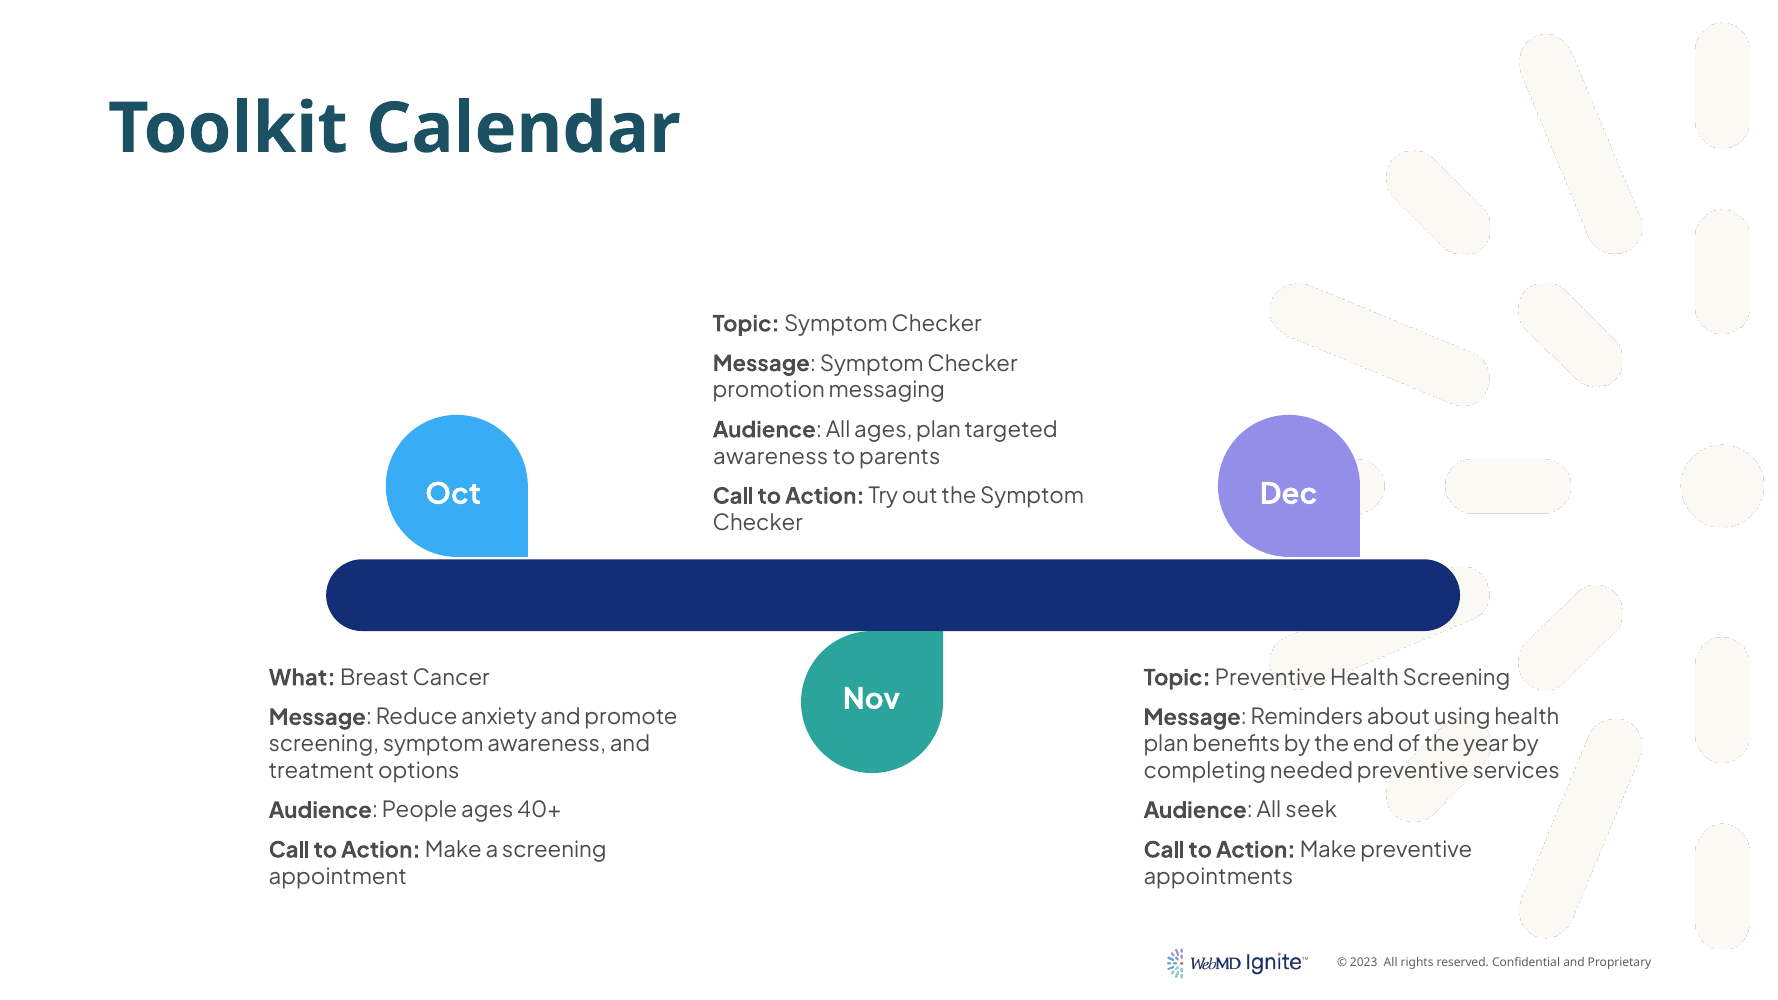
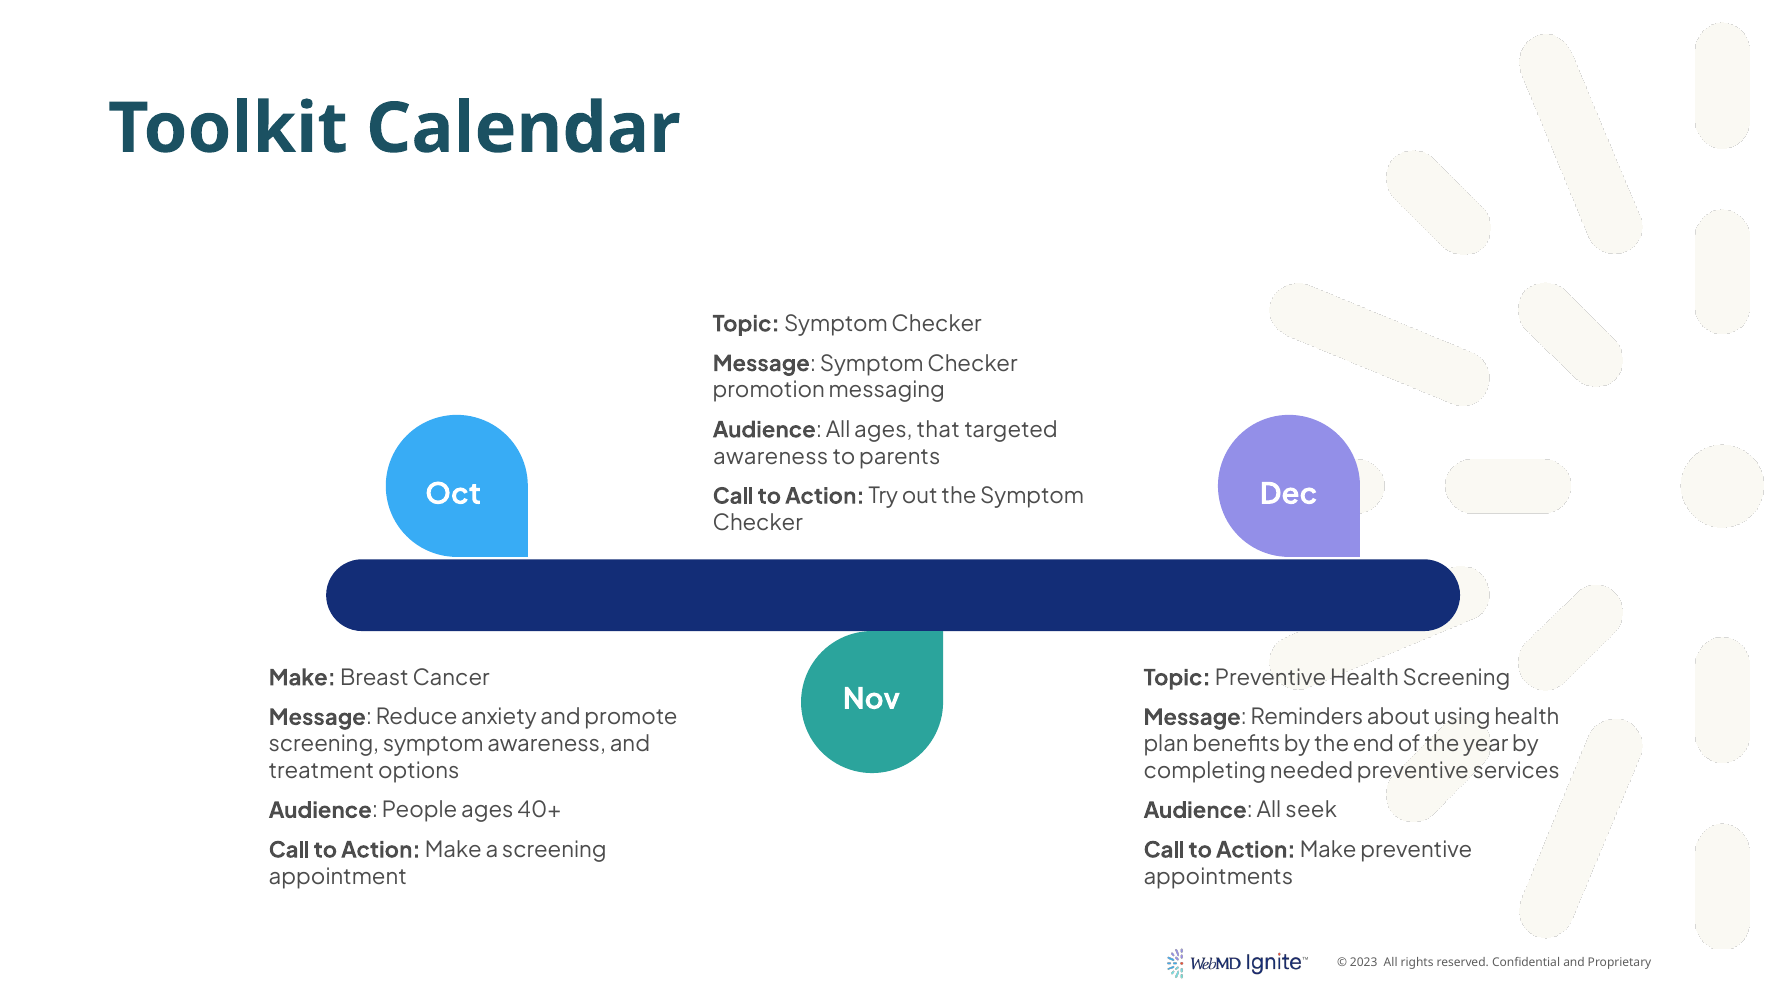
ages plan: plan -> that (938, 430)
What: What -> Make (302, 678)
